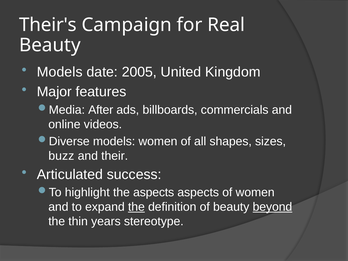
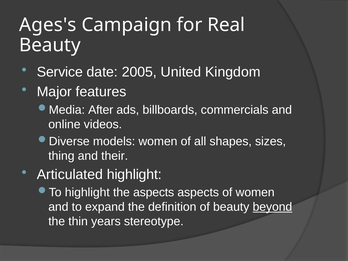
Their's: Their's -> Ages's (48, 25)
Models: Models -> Service (60, 72)
buzz: buzz -> thing (61, 156)
Articulated success: success -> highlight (134, 174)
the underline: present -> none (136, 207)
